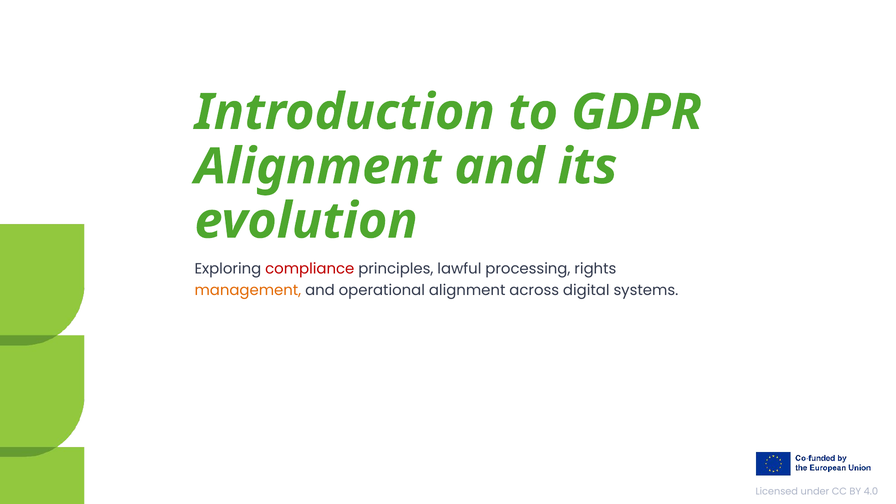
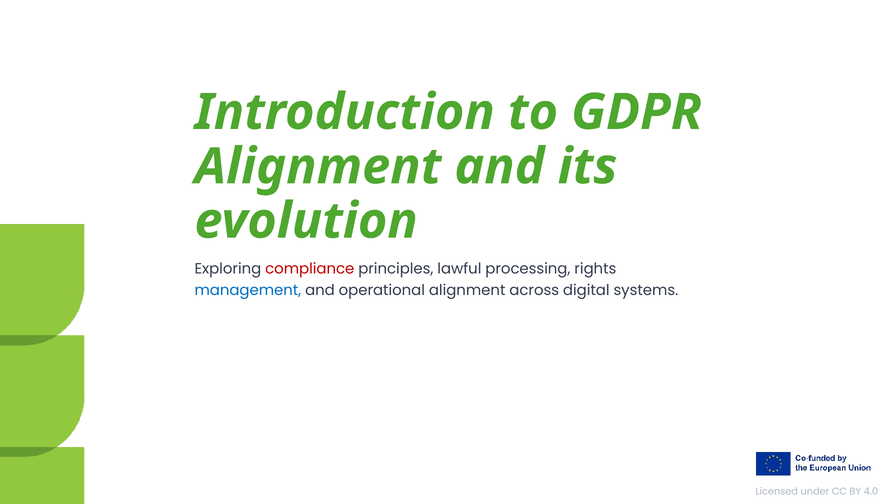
management colour: orange -> blue (248, 290)
